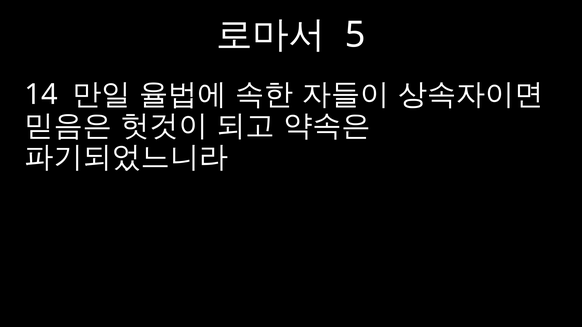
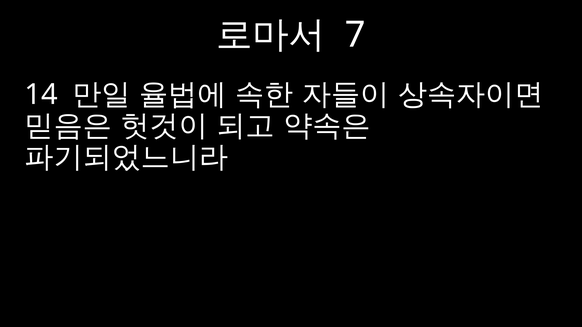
5: 5 -> 7 (355, 35)
